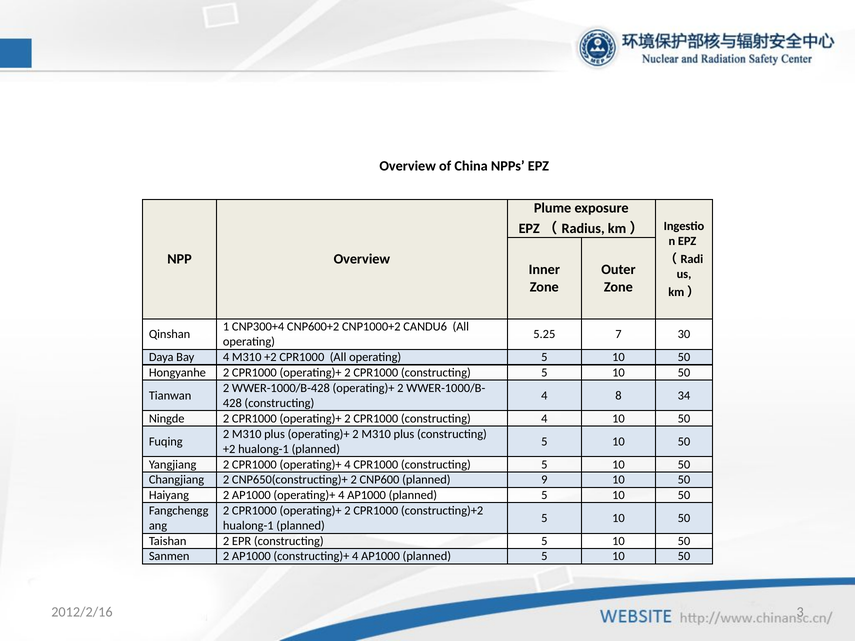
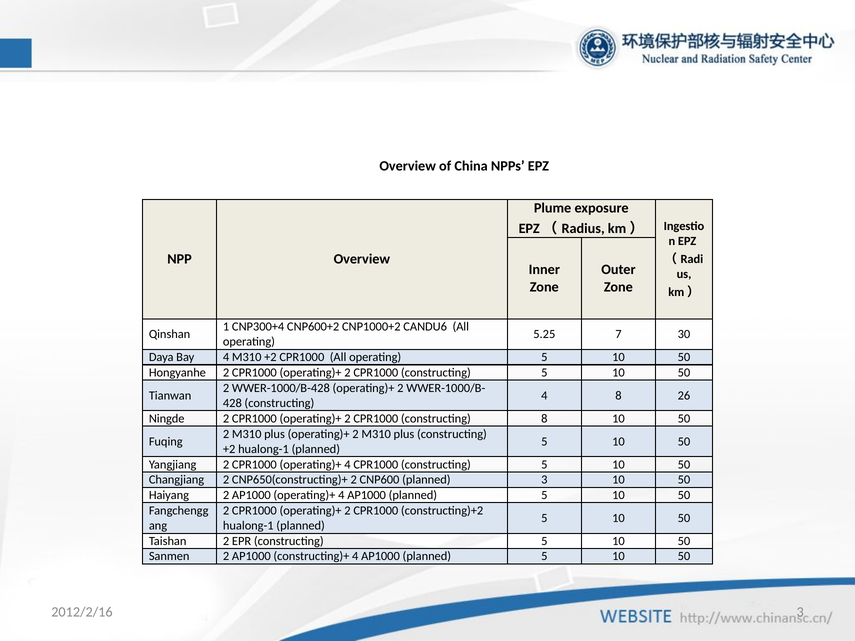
34: 34 -> 26 (684, 396)
CPR1000 constructing 4: 4 -> 8 (544, 419)
planned 9: 9 -> 3 (544, 480)
